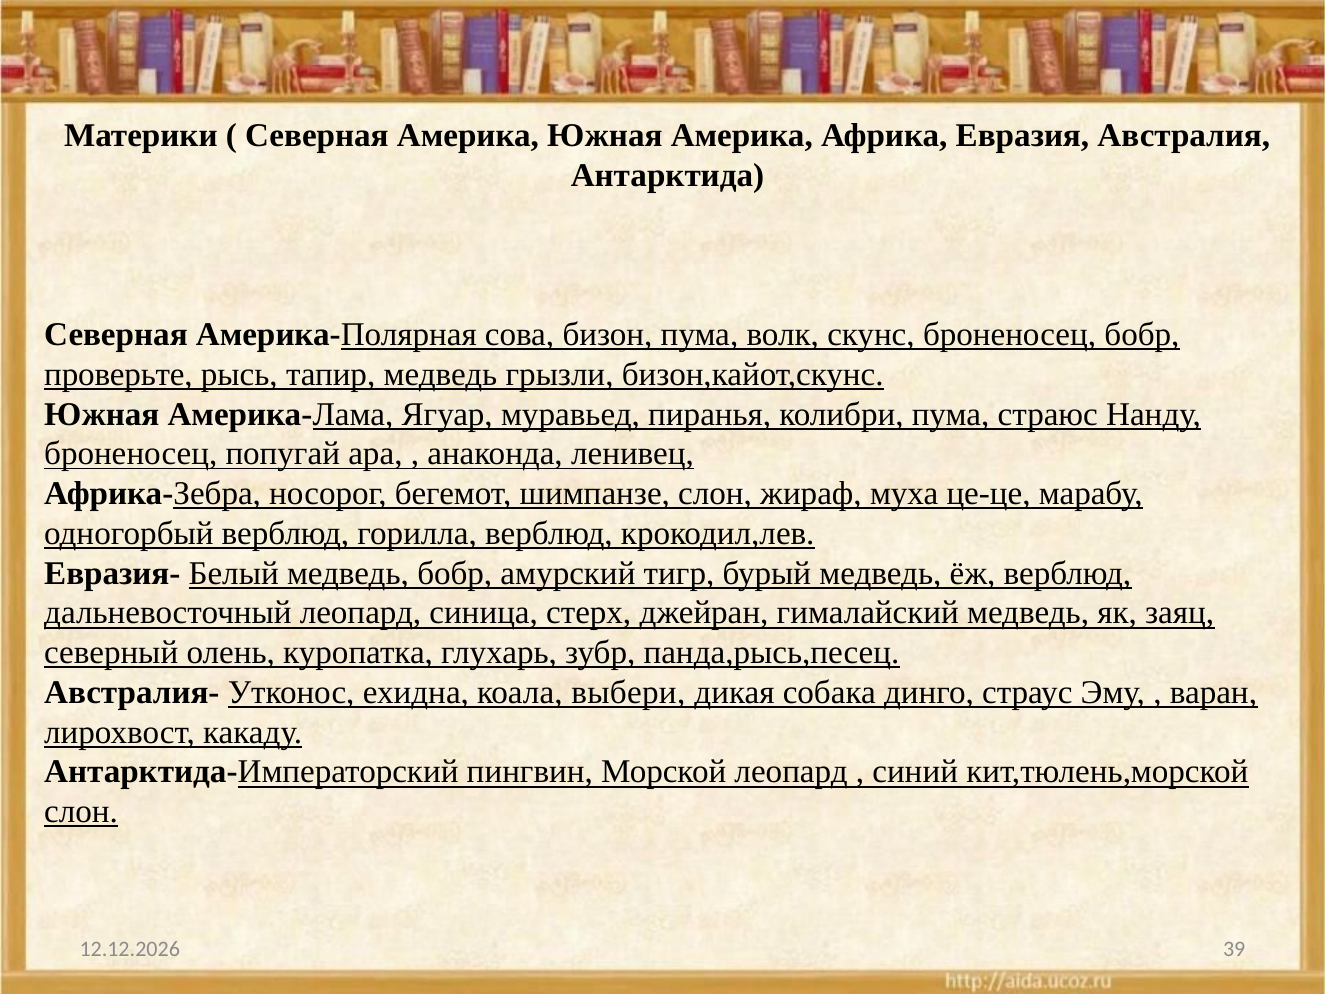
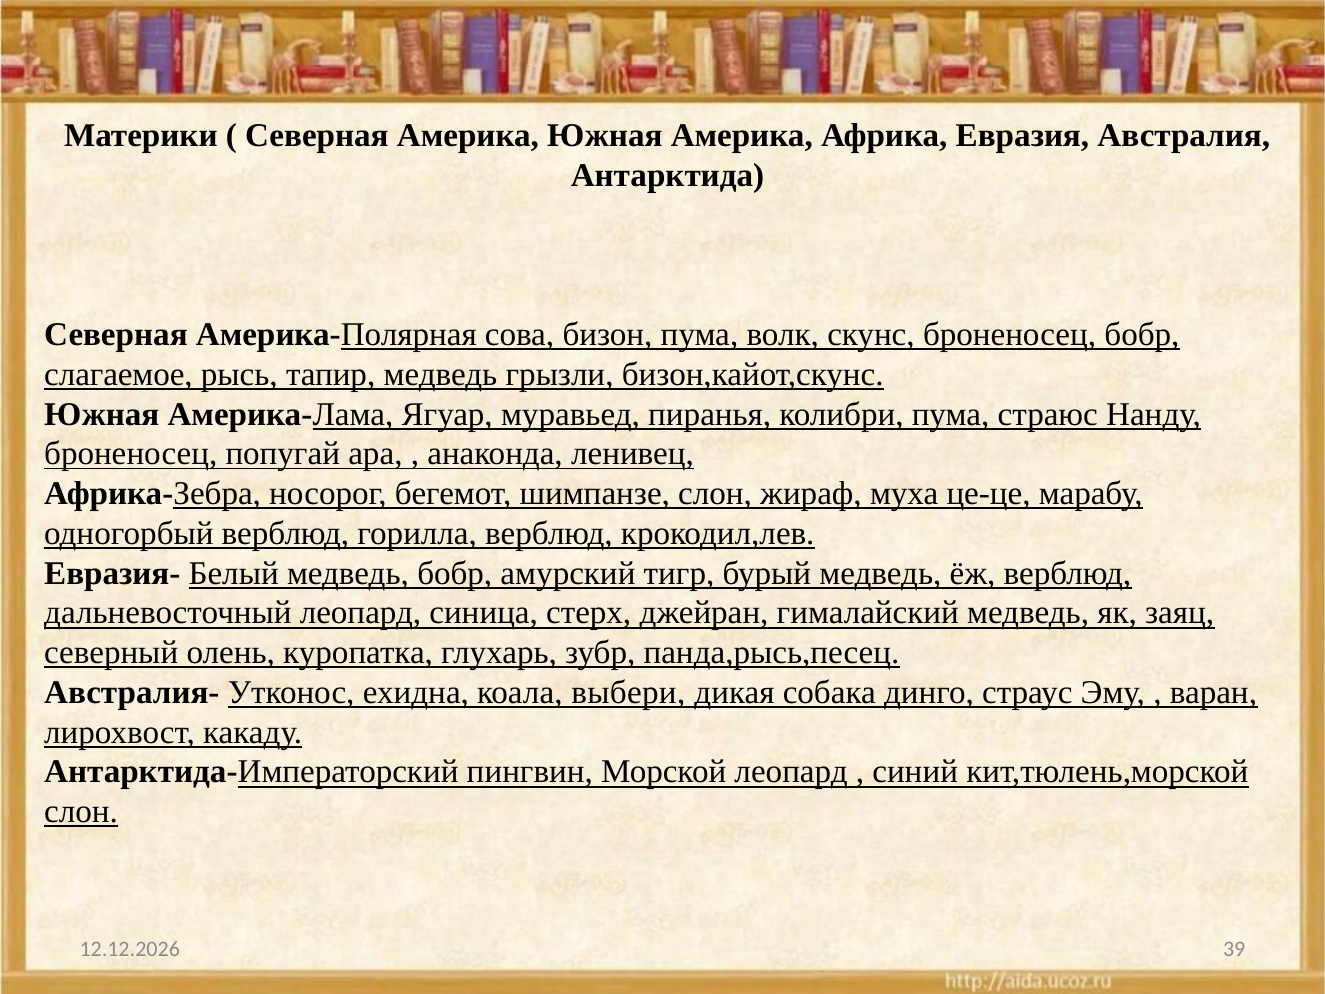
проверьте: проверьте -> слагаемое (118, 374)
